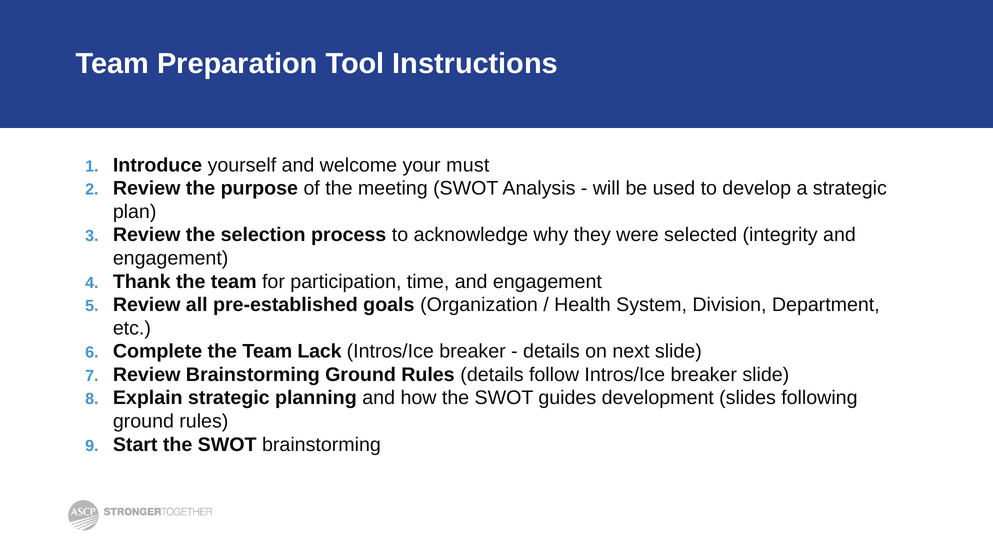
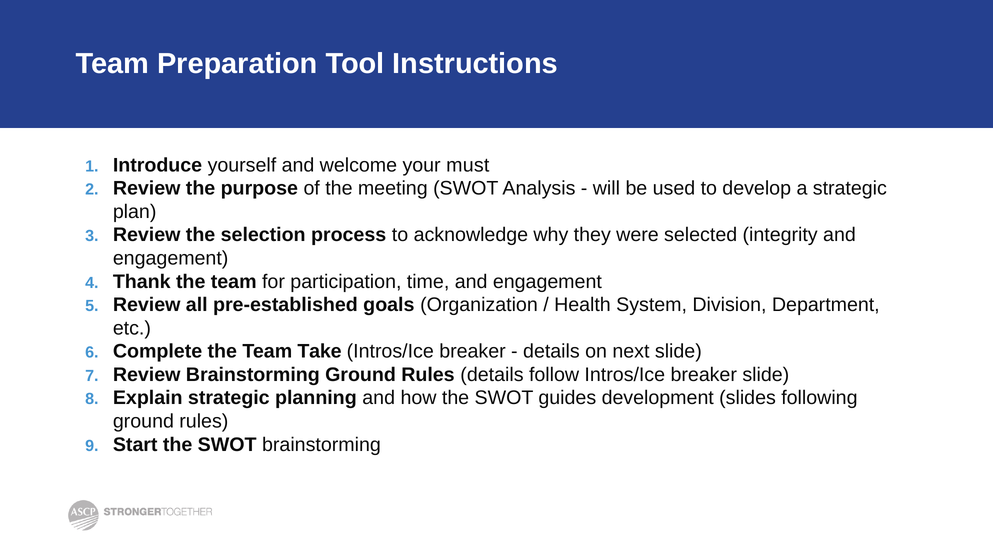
Lack: Lack -> Take (319, 352)
